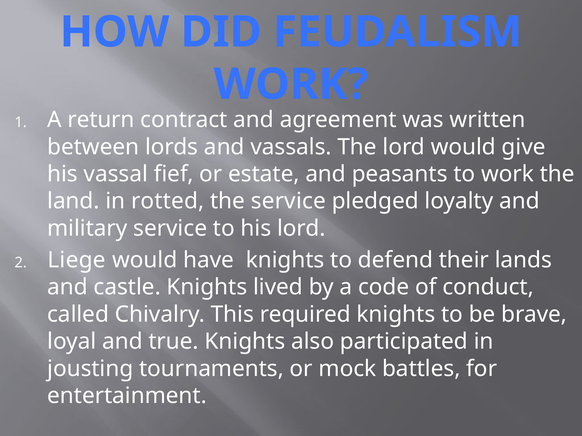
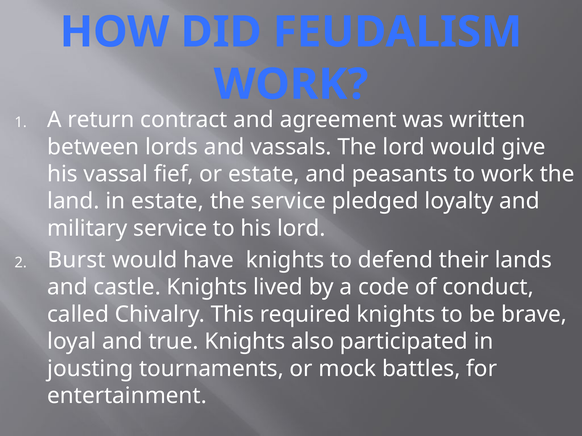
in rotted: rotted -> estate (168, 201)
Liege: Liege -> Burst (77, 260)
